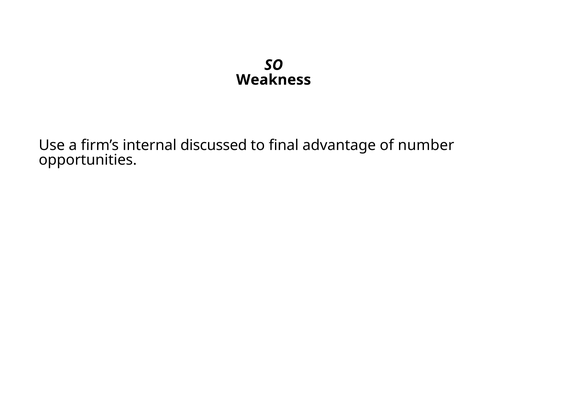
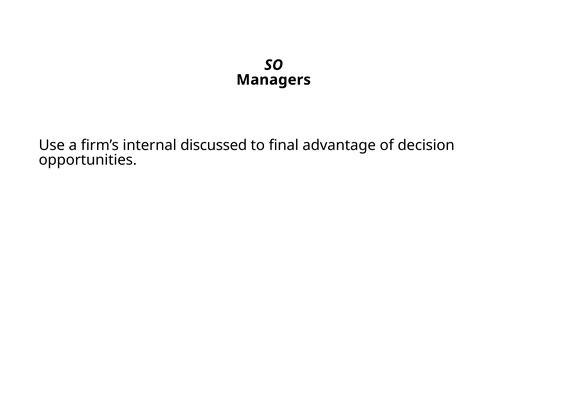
Weakness: Weakness -> Managers (274, 80)
number: number -> decision (426, 146)
